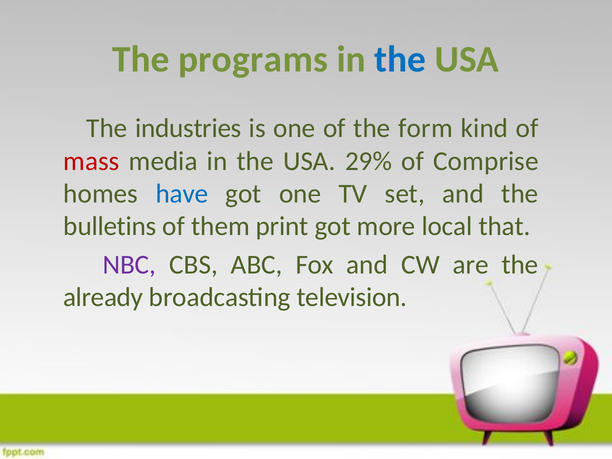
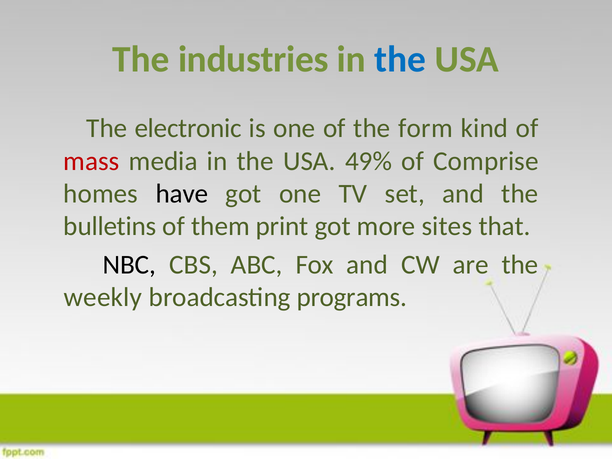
programs: programs -> industries (253, 59)
industries: industries -> electronic (188, 128)
29%: 29% -> 49% (369, 161)
have colour: blue -> black (182, 194)
local: local -> sites (447, 226)
NBC colour: purple -> black (129, 265)
already: already -> weekly (103, 297)
television: television -> programs (352, 297)
